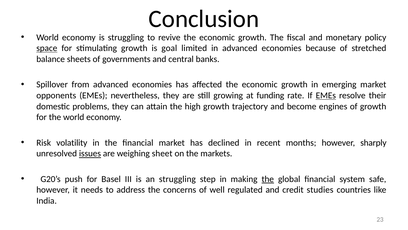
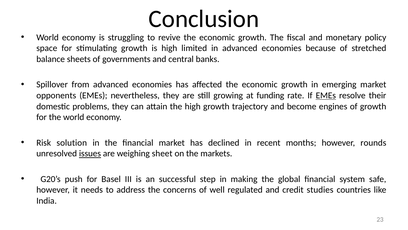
space underline: present -> none (47, 48)
is goal: goal -> high (169, 48)
volatility: volatility -> solution (72, 142)
sharply: sharply -> rounds (373, 142)
an struggling: struggling -> successful (177, 179)
the underline: present -> none (268, 179)
